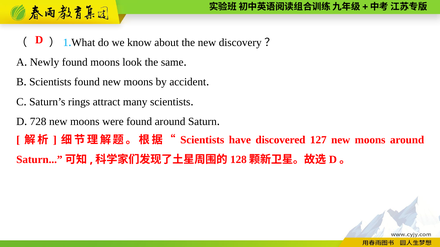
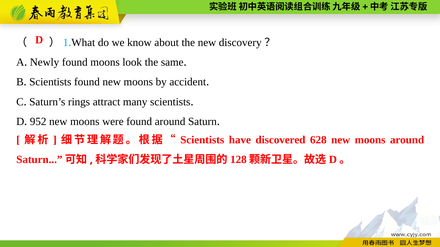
728: 728 -> 952 (38, 122)
127: 127 -> 628 (318, 140)
